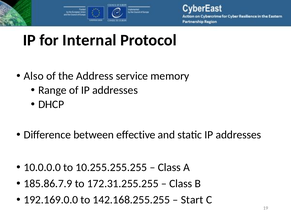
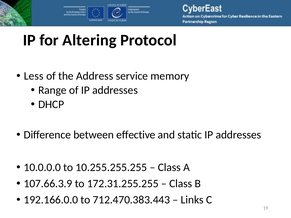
Internal: Internal -> Altering (89, 40)
Also: Also -> Less (34, 76)
185.86.7.9: 185.86.7.9 -> 107.66.3.9 (48, 184)
192.169.0.0: 192.169.0.0 -> 192.166.0.0 (51, 200)
142.168.255.255: 142.168.255.255 -> 712.470.383.443 (131, 200)
Start: Start -> Links (192, 200)
